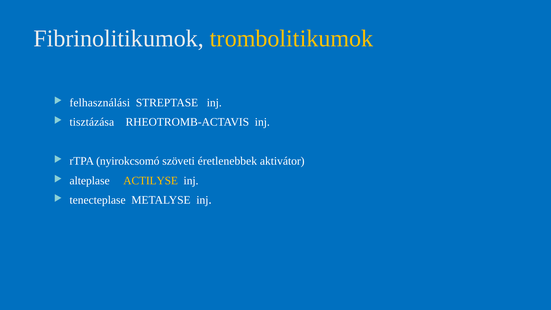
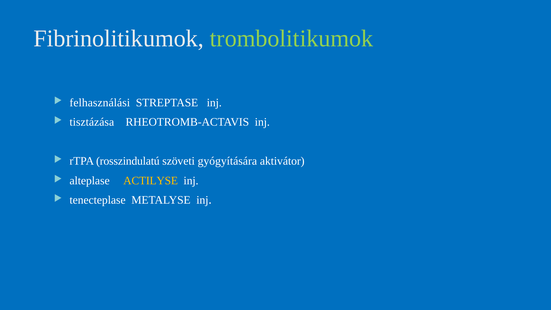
trombolitikumok colour: yellow -> light green (292, 39)
nyirokcsomó: nyirokcsomó -> rosszindulatú (128, 161)
éretlenebbek: éretlenebbek -> gyógyítására (227, 161)
